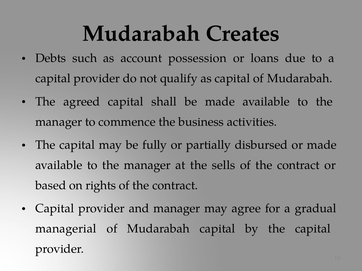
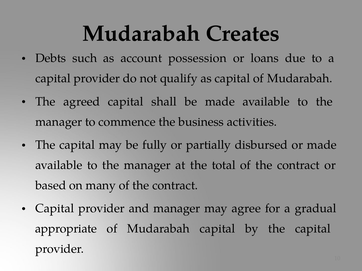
sells: sells -> total (224, 165)
rights: rights -> many (101, 186)
managerial: managerial -> appropriate (66, 229)
